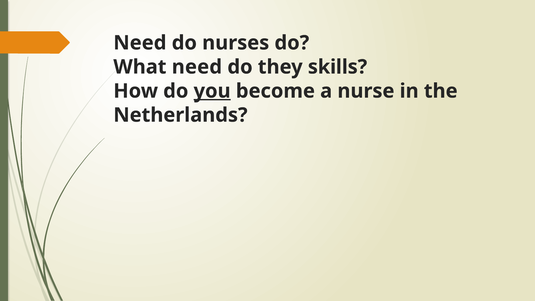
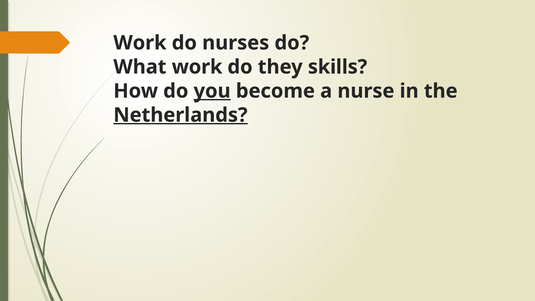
Need: Need -> Work (140, 43)
What need: need -> work (197, 67)
Netherlands underline: none -> present (180, 115)
